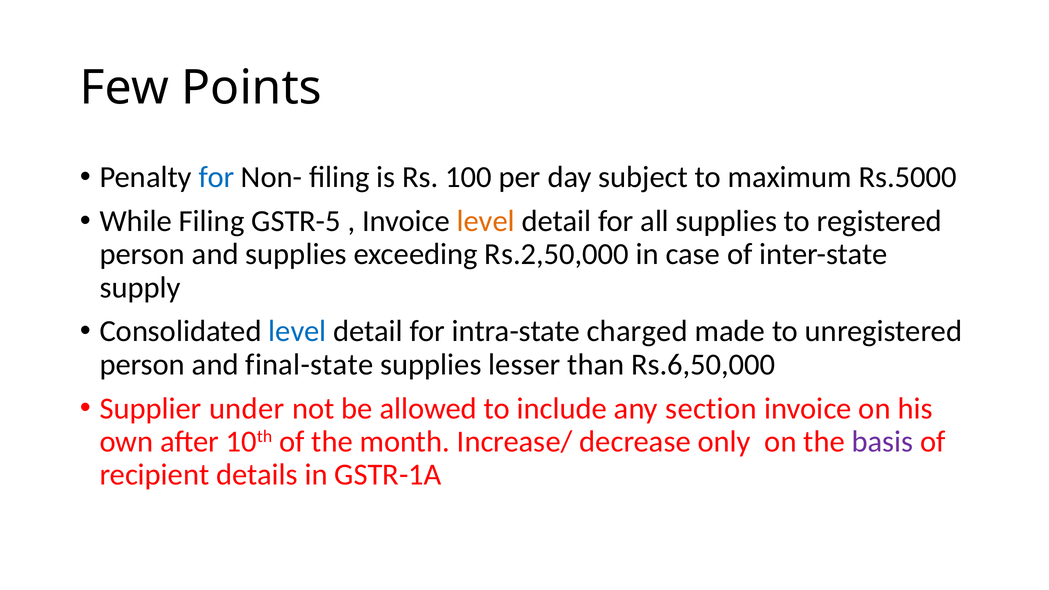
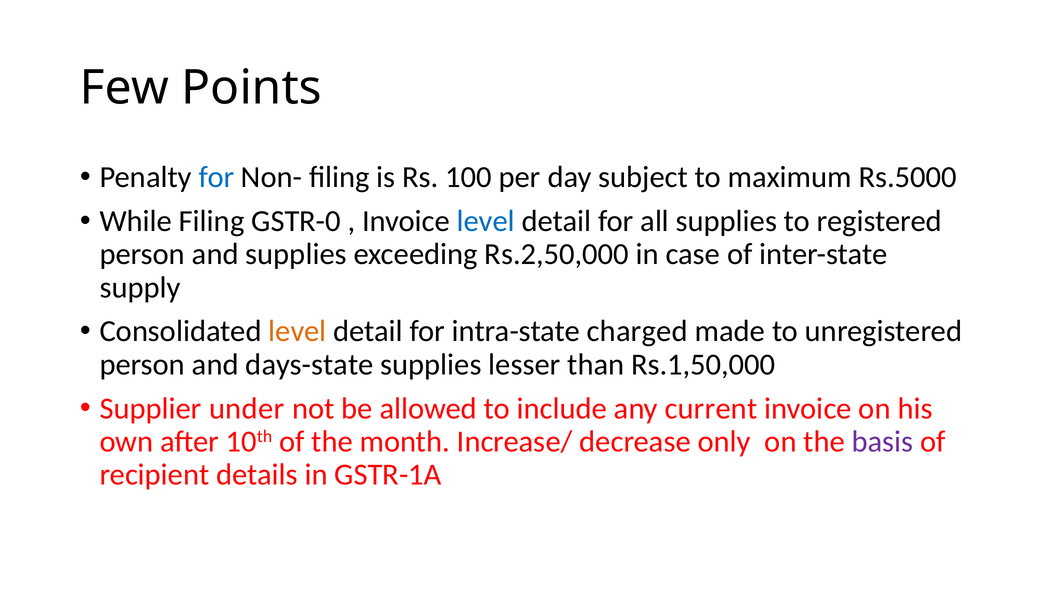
GSTR-5: GSTR-5 -> GSTR-0 (296, 221)
level colour: orange -> blue (486, 221)
level colour: blue -> orange (297, 331)
final-state: final-state -> days-state (309, 364)
Rs.6,50,000: Rs.6,50,000 -> Rs.1,50,000 (703, 364)
section: section -> current (711, 408)
